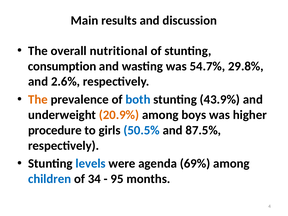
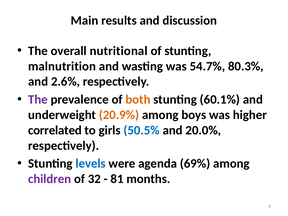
consumption: consumption -> malnutrition (62, 66)
29.8%: 29.8% -> 80.3% (246, 66)
The colour: orange -> purple (38, 100)
both colour: blue -> orange (138, 100)
43.9%: 43.9% -> 60.1% (220, 100)
procedure: procedure -> correlated (55, 130)
87.5%: 87.5% -> 20.0% (203, 130)
children colour: blue -> purple (50, 179)
34: 34 -> 32 (94, 179)
95: 95 -> 81 (117, 179)
